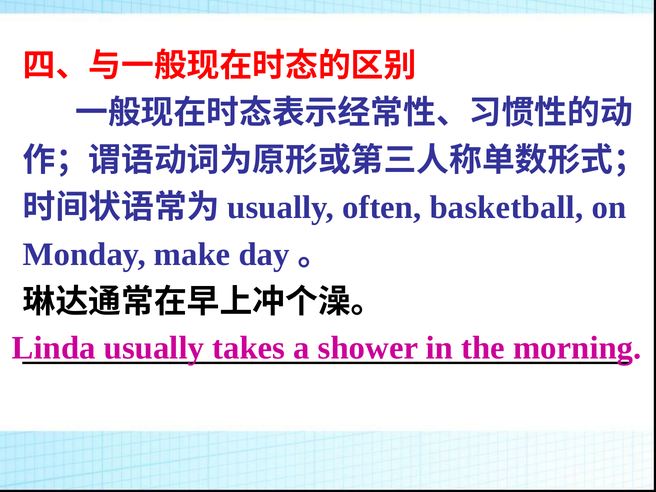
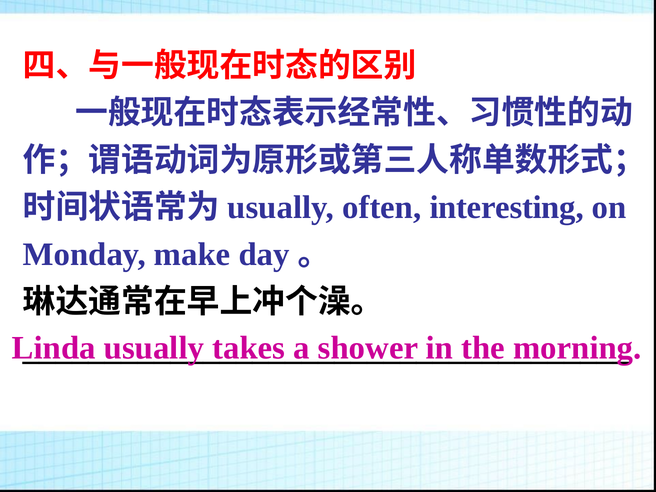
basketball: basketball -> interesting (507, 207)
